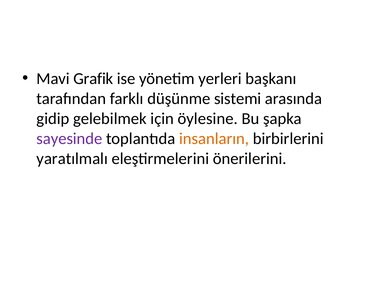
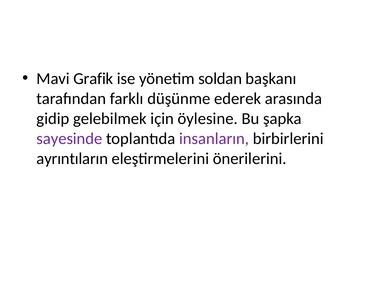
yerleri: yerleri -> soldan (220, 78)
sistemi: sistemi -> ederek (238, 98)
insanların colour: orange -> purple (214, 138)
yaratılmalı: yaratılmalı -> ayrıntıların (72, 158)
